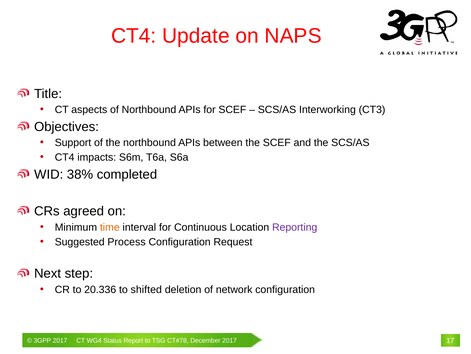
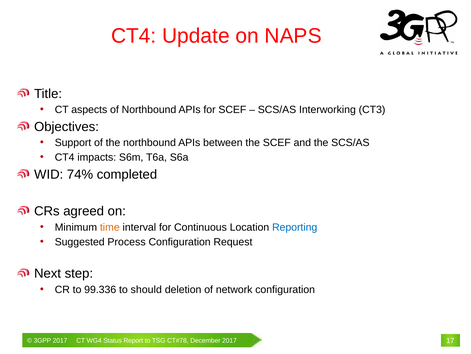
38%: 38% -> 74% (80, 174)
Reporting colour: purple -> blue (295, 227)
20.336: 20.336 -> 99.336 (100, 289)
shifted: shifted -> should (146, 289)
